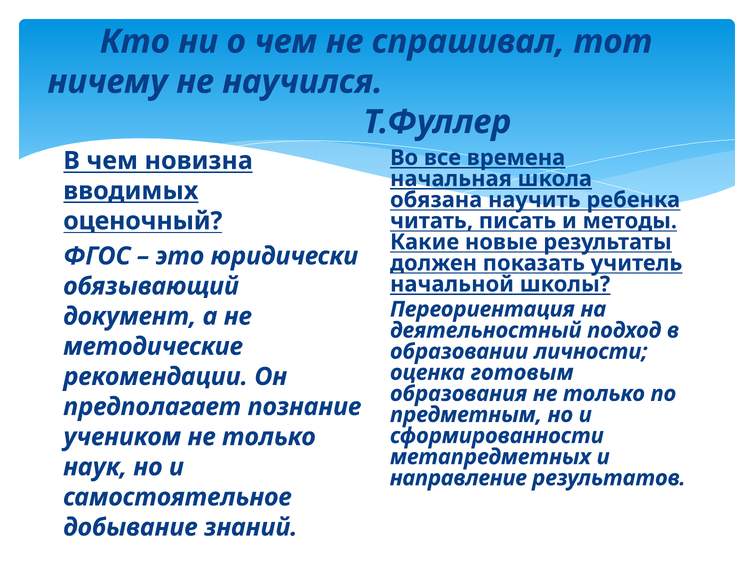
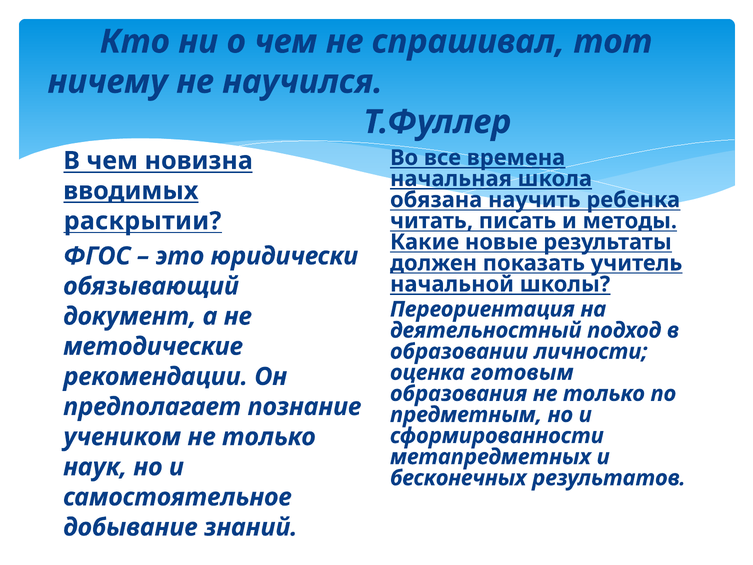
оценочный: оценочный -> раскрытии (143, 221)
направление: направление -> бесконечных (458, 478)
